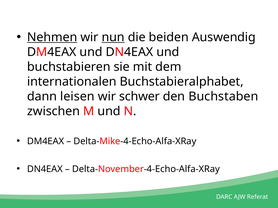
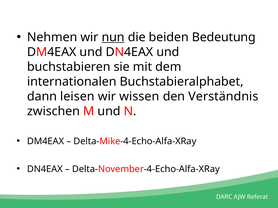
Nehmen underline: present -> none (52, 37)
Auswendig: Auswendig -> Bedeutung (224, 37)
schwer: schwer -> wissen (139, 97)
Buchstaben: Buchstaben -> Verständnis (223, 97)
